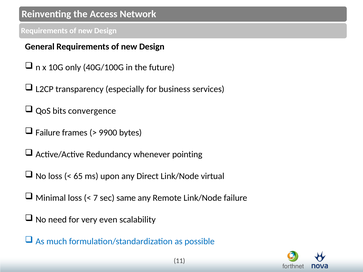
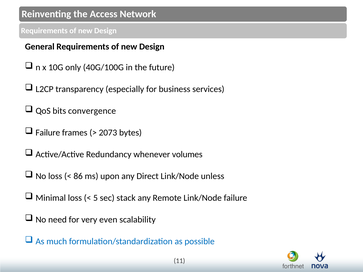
9900: 9900 -> 2073 (108, 133)
pointing: pointing -> volumes (187, 154)
65: 65 -> 86 (78, 176)
virtual: virtual -> unless (213, 176)
7: 7 -> 5 (96, 198)
same: same -> stack (126, 198)
